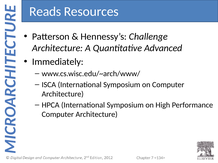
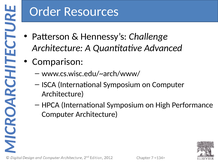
Reads: Reads -> Order (45, 12)
Immediately: Immediately -> Comparison (58, 62)
